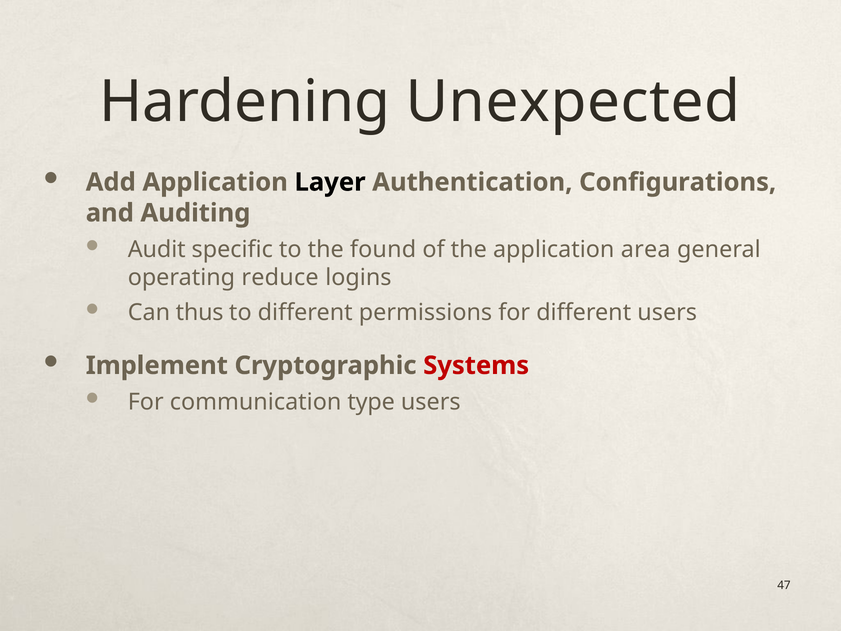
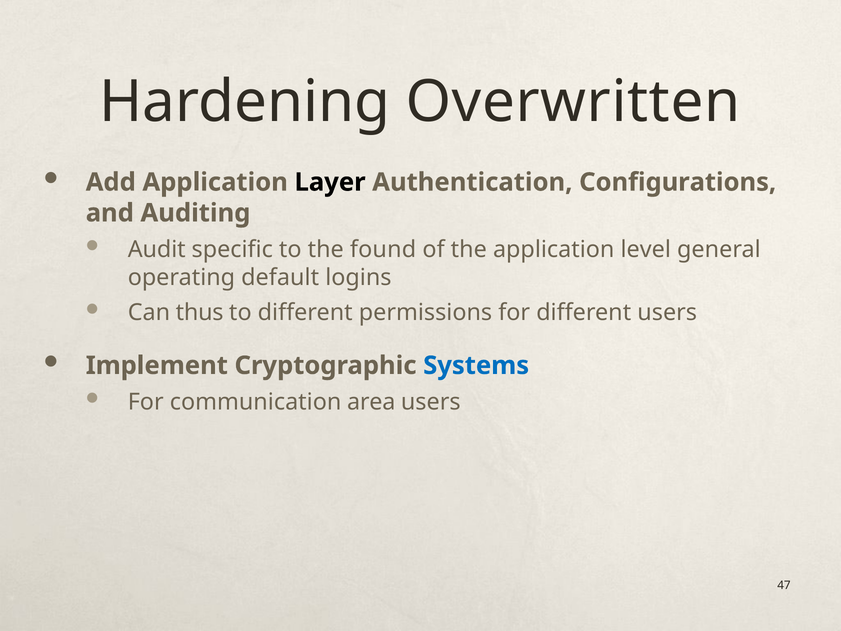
Unexpected: Unexpected -> Overwritten (573, 102)
area: area -> level (646, 249)
reduce: reduce -> default (280, 277)
Systems colour: red -> blue (476, 365)
type: type -> area (371, 402)
